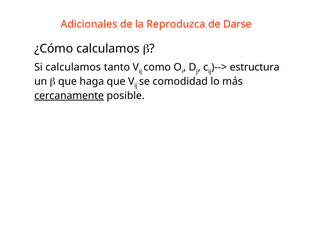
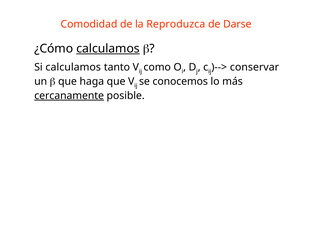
Adicionales: Adicionales -> Comodidad (89, 24)
calculamos underline: none -> present (108, 49)
estructura: estructura -> conservar (254, 67)
comodidad: comodidad -> conocemos (180, 81)
